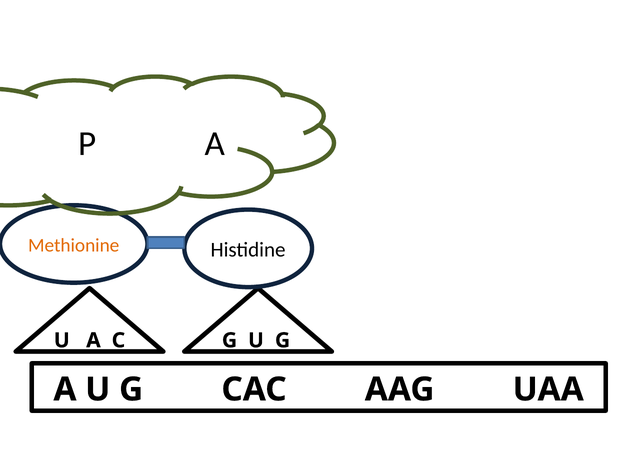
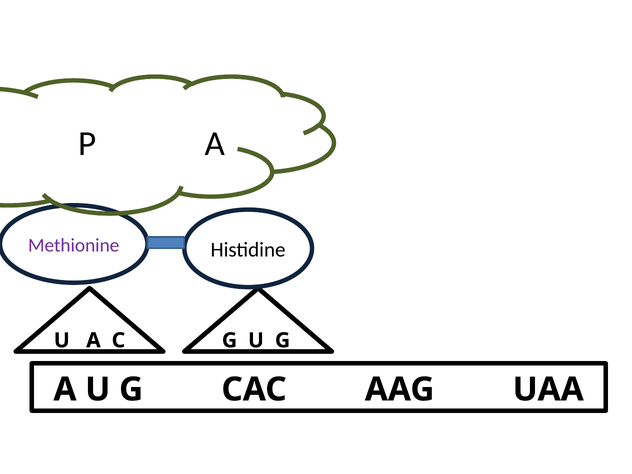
Methionine colour: orange -> purple (74, 245)
